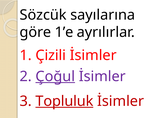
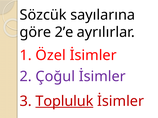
1’e: 1’e -> 2’e (64, 32)
Çizili: Çizili -> Özel (51, 56)
Çoğul underline: present -> none (55, 77)
